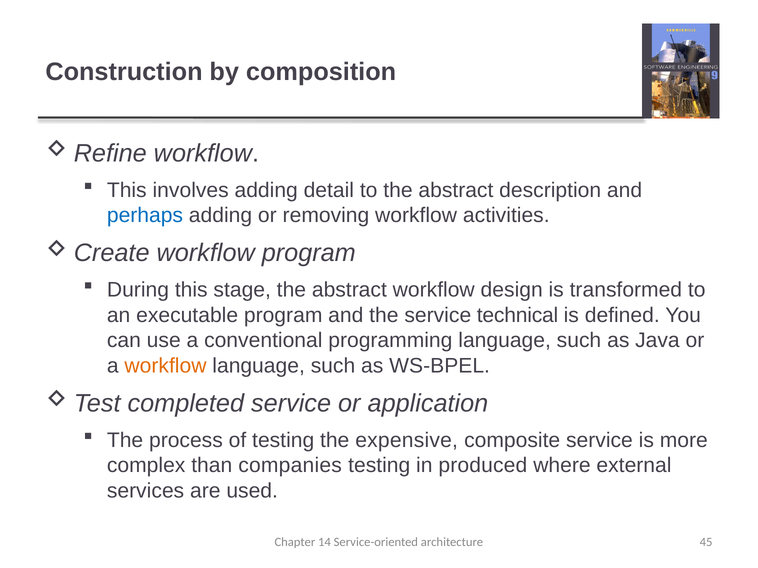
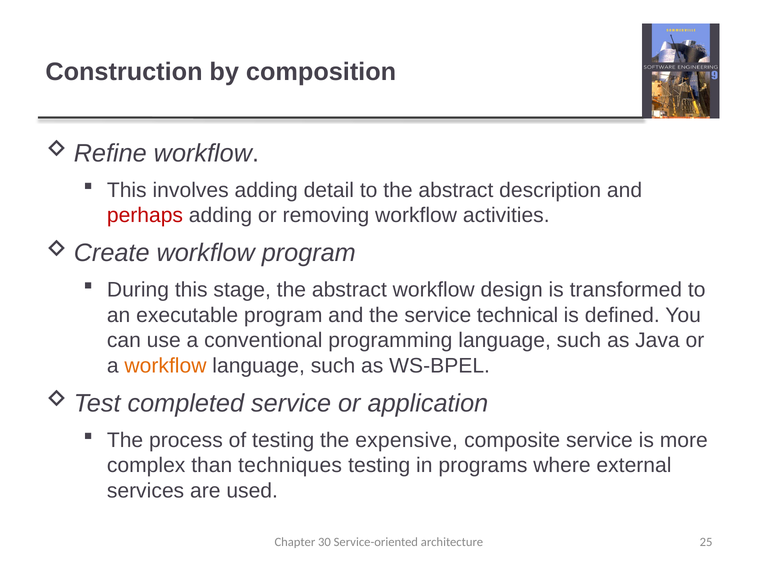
perhaps colour: blue -> red (145, 216)
companies: companies -> techniques (290, 466)
produced: produced -> programs (483, 466)
14: 14 -> 30 (324, 543)
45: 45 -> 25 (706, 543)
